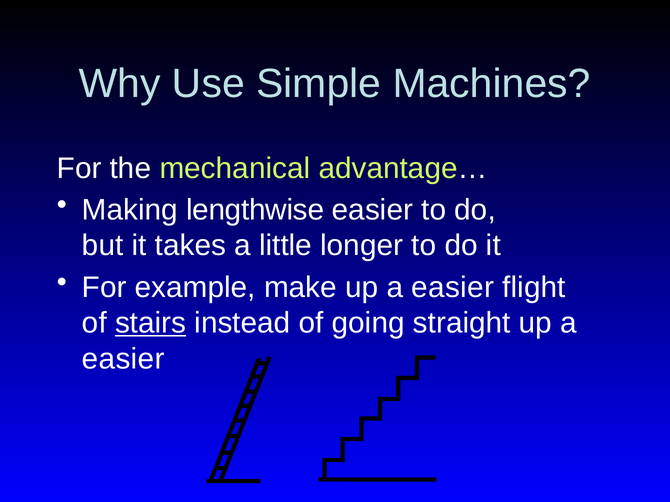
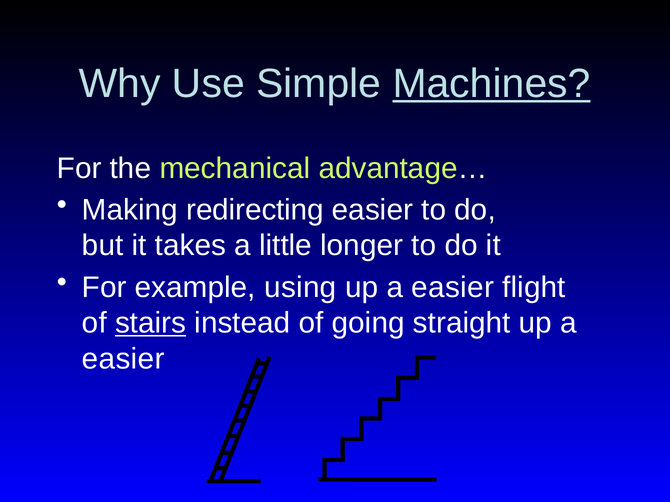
Machines underline: none -> present (492, 84)
lengthwise: lengthwise -> redirecting (255, 210)
make: make -> using (300, 288)
